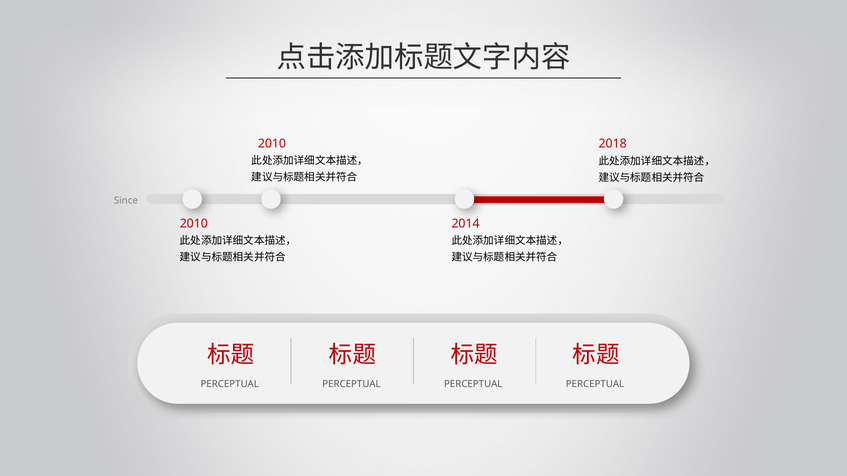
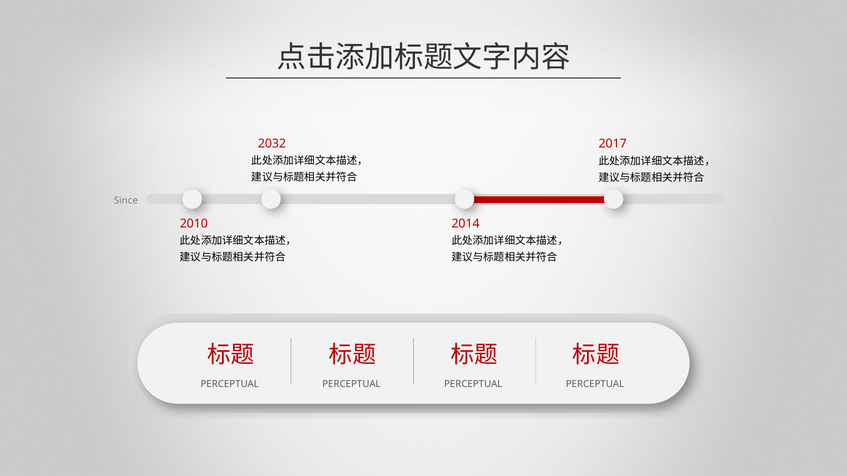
2010: 2010 -> 2032 (272, 144)
2018: 2018 -> 2017 (613, 144)
